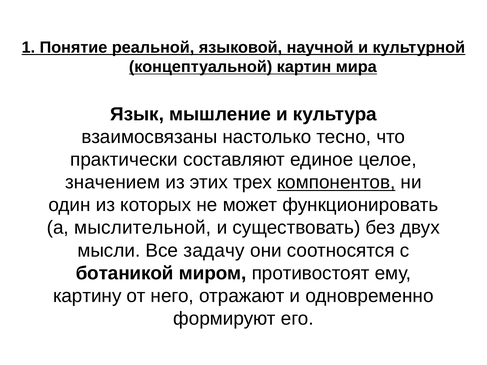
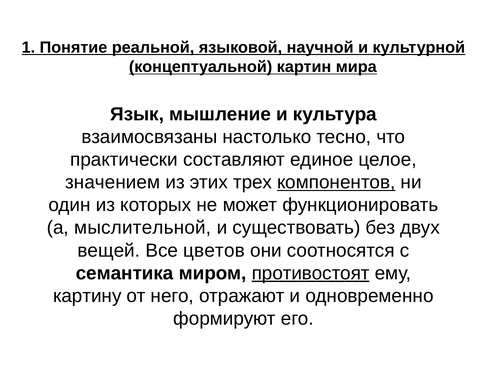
мысли: мысли -> вещей (109, 251)
задачу: задачу -> цветов (214, 251)
ботаникой: ботаникой -> семантика (125, 273)
противостоят underline: none -> present (311, 273)
